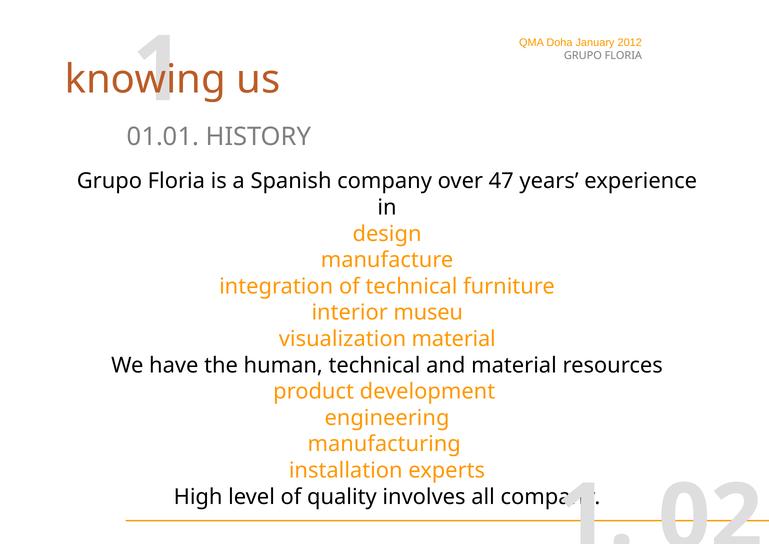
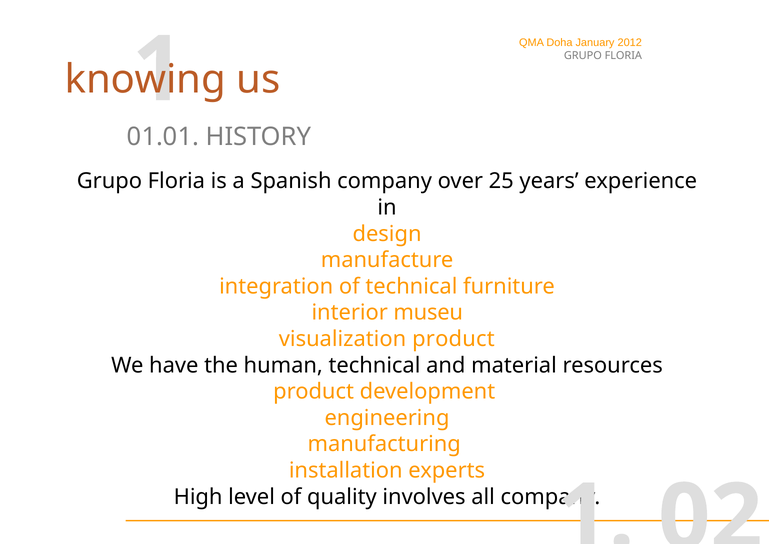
47: 47 -> 25 (501, 181)
visualization material: material -> product (453, 339)
